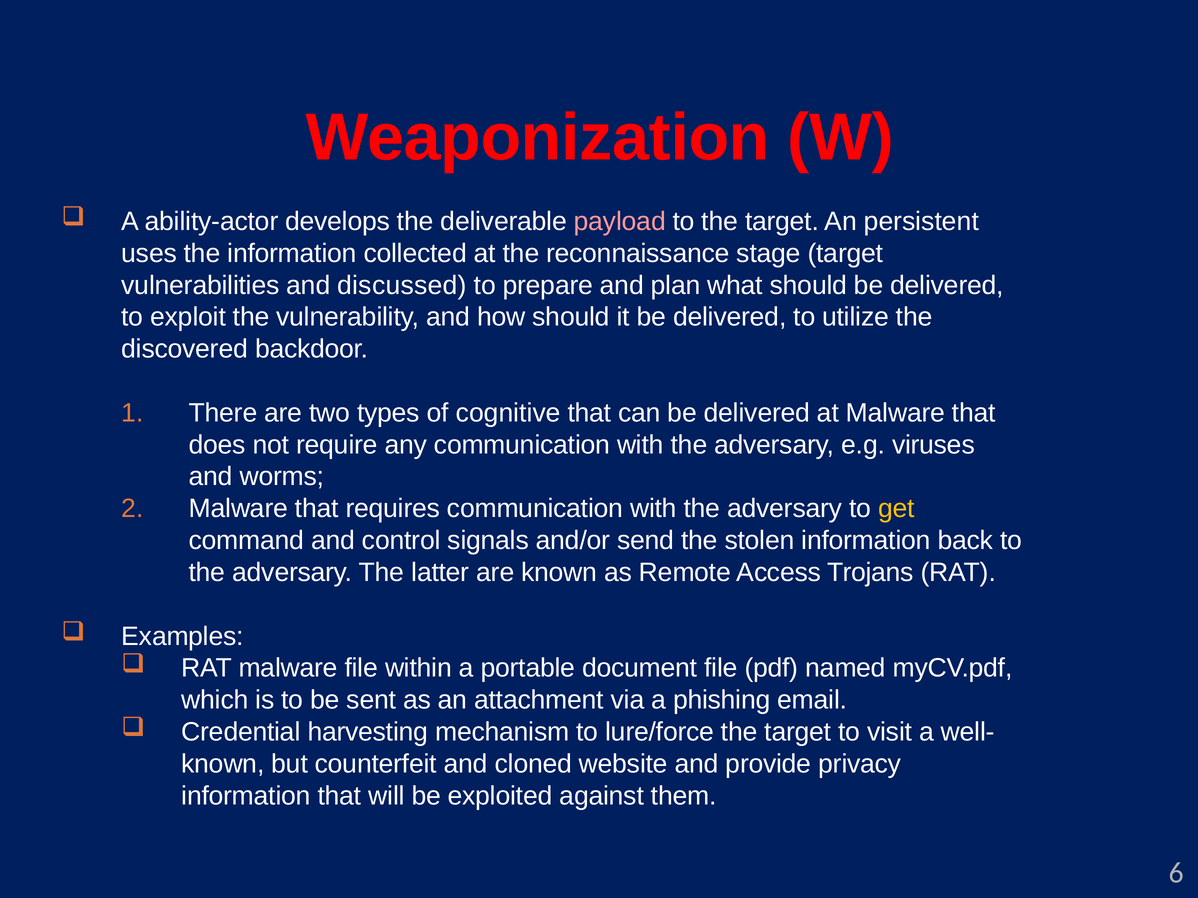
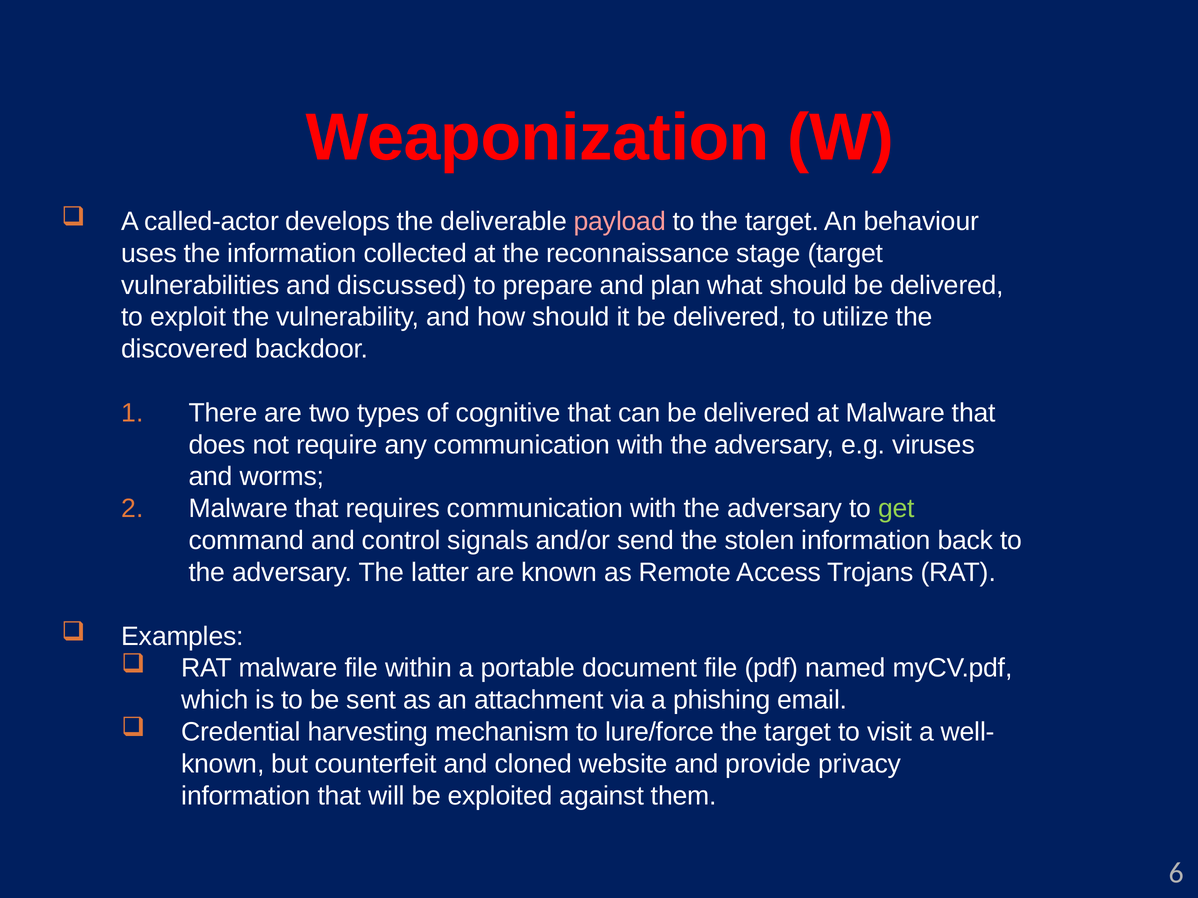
ability-actor: ability-actor -> called-actor (212, 222)
persistent: persistent -> behaviour (921, 222)
get colour: yellow -> light green (896, 509)
